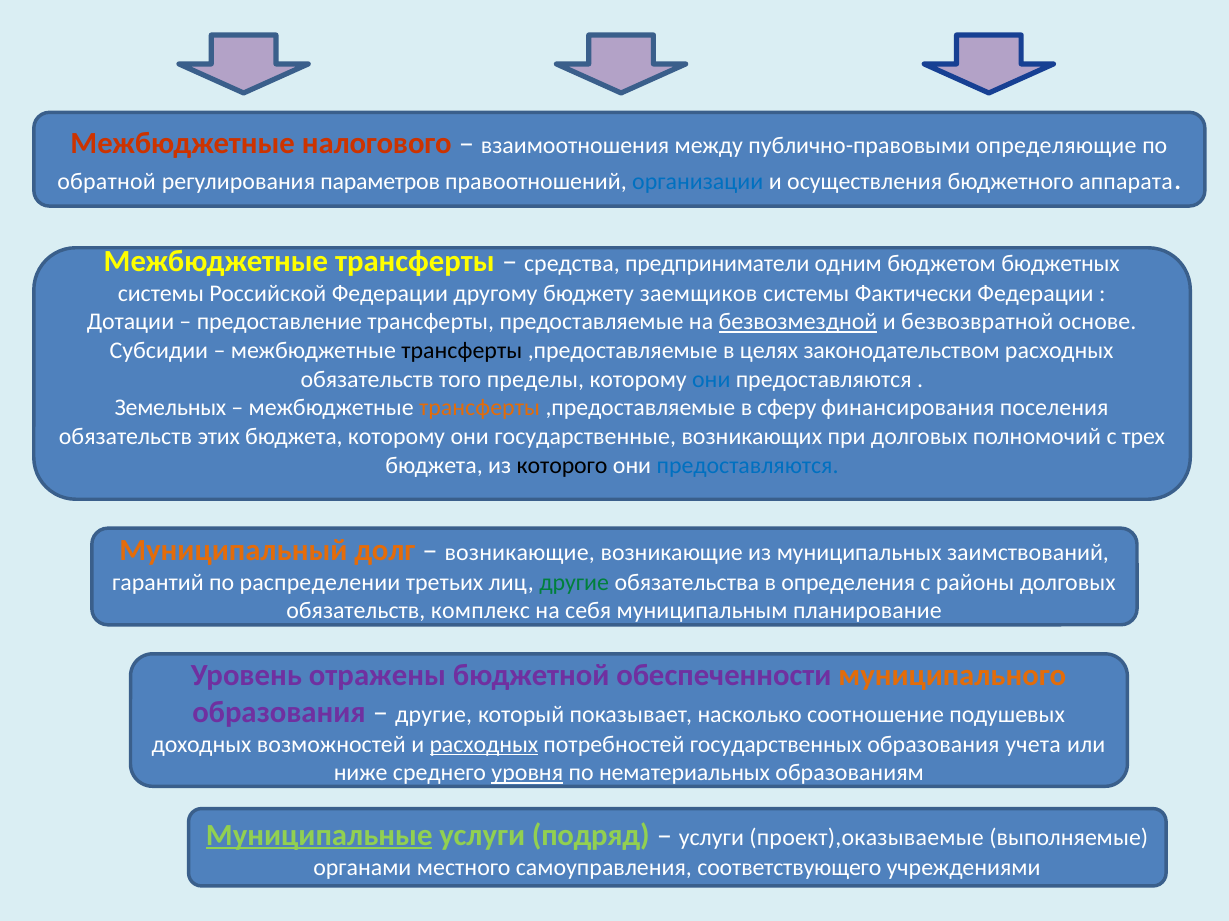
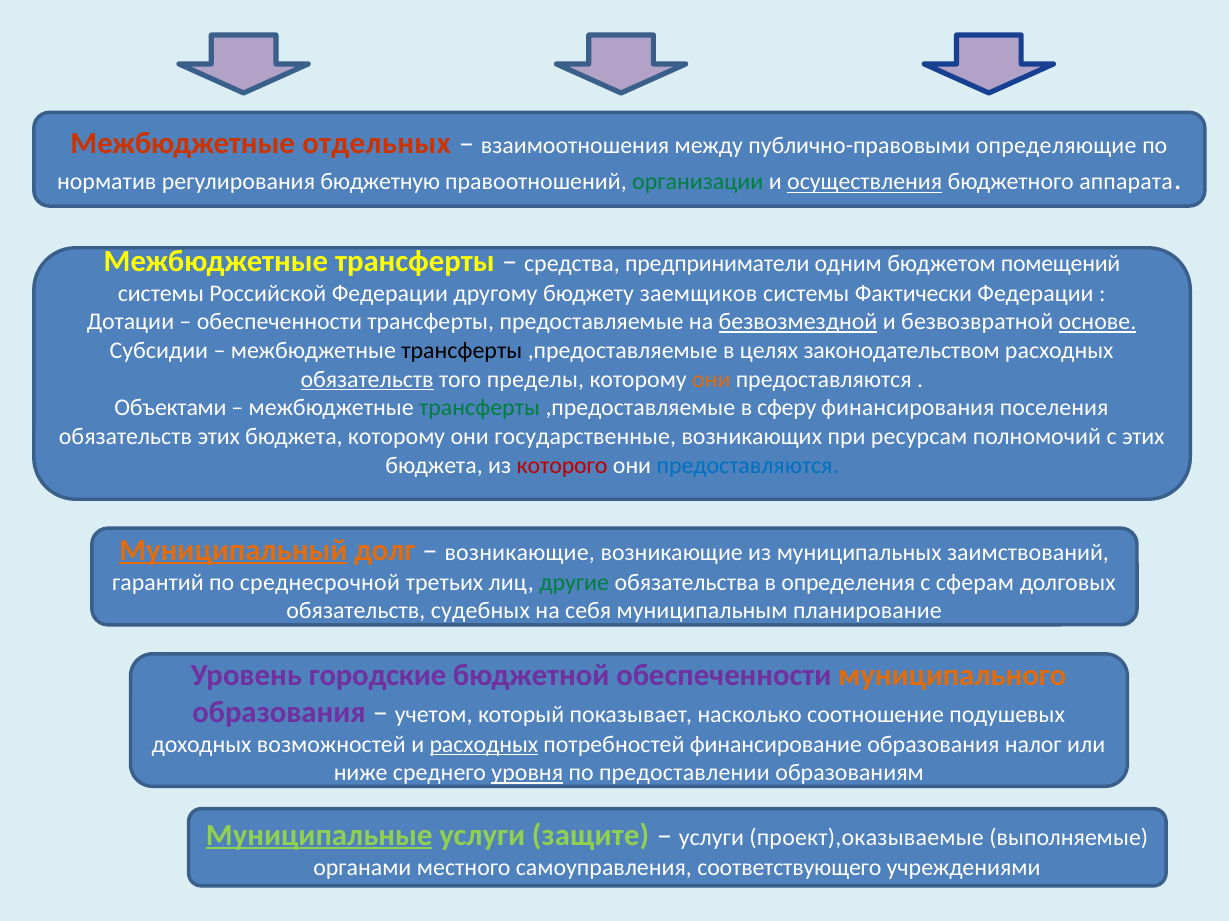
налогового: налогового -> отдельных (377, 143)
обратной: обратной -> норматив (107, 182)
параметров: параметров -> бюджетную (380, 182)
организации colour: blue -> green (698, 182)
осуществления underline: none -> present (865, 182)
бюджетных: бюджетных -> помещений (1061, 263)
предоставление: предоставление -> обеспеченности (279, 322)
основе underline: none -> present (1098, 322)
обязательств underline: none -> present (367, 380)
они colour: blue -> orange (711, 380)
Земельных: Земельных -> Объектами (170, 408)
трансферты colour: orange -> green (480, 408)
при долговых: долговых -> ресурсам (919, 437)
с трех: трех -> этих (1143, 437)
которого colour: black -> red (562, 466)
Муниципальный underline: none -> present (233, 550)
распределении: распределении -> среднесрочной (320, 583)
районы: районы -> сферам (975, 583)
комплекс: комплекс -> судебных (480, 611)
отражены: отражены -> городские (378, 676)
другие: другие -> учетом (434, 715)
государственных: государственных -> финансирование (776, 745)
учета: учета -> налог (1033, 745)
нематериальных: нематериальных -> предоставлении (684, 773)
подряд: подряд -> защите (591, 836)
